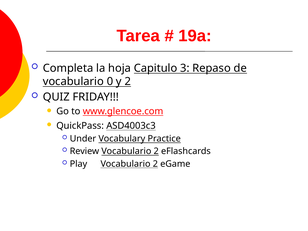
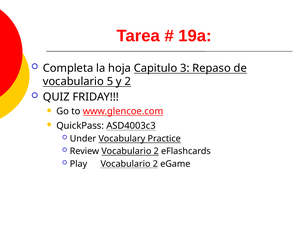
0: 0 -> 5 (110, 82)
